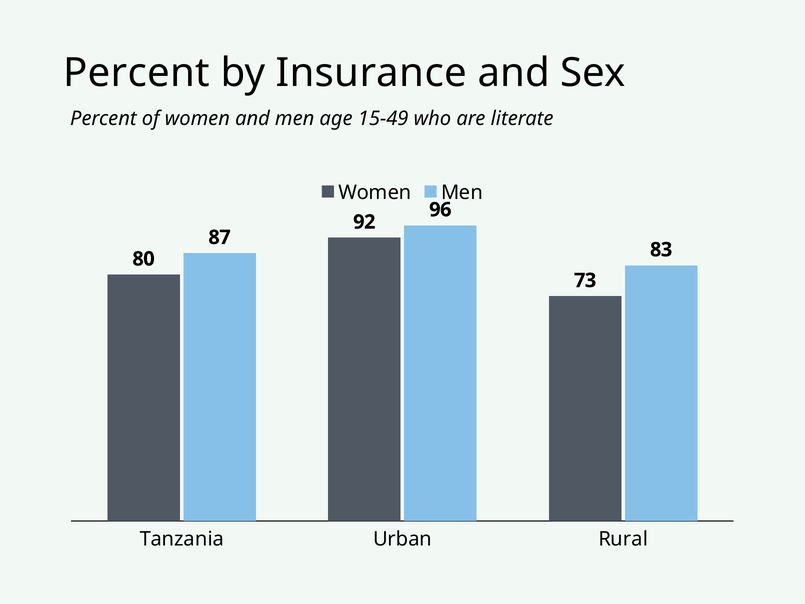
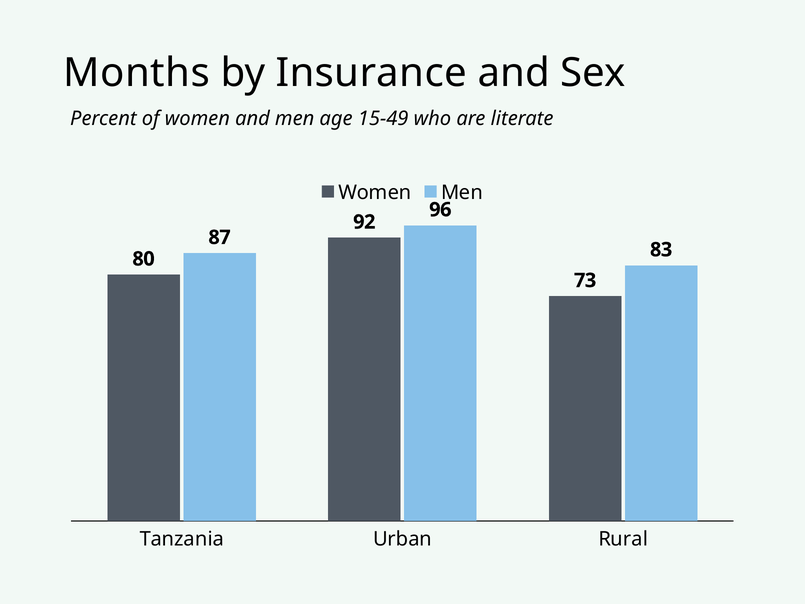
Percent: Percent -> Months (137, 73)
